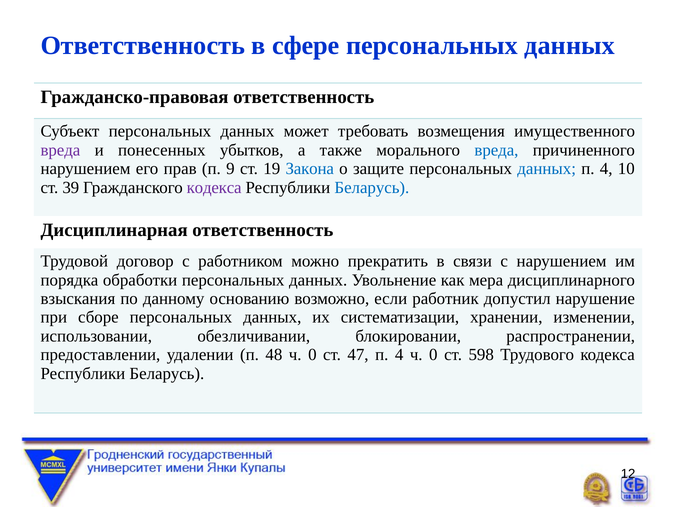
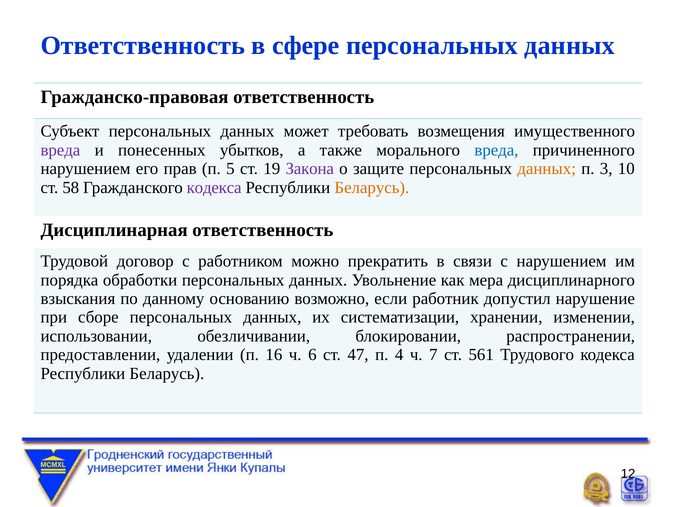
9: 9 -> 5 (230, 169)
Закона colour: blue -> purple (310, 169)
данных colour: blue -> orange (547, 169)
4: 4 -> 3 (606, 169)
39: 39 -> 58 (71, 188)
Беларусь colour: blue -> orange (372, 188)
48: 48 -> 16 (274, 355)
0: 0 -> 6 (312, 355)
4 ч 0: 0 -> 7 (433, 355)
598: 598 -> 561 (481, 355)
